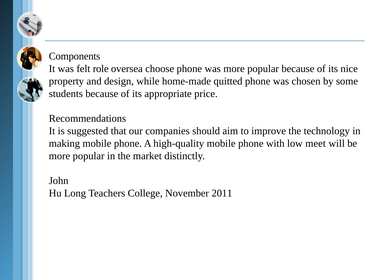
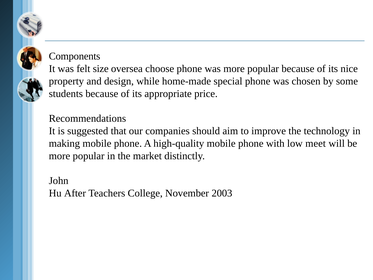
role: role -> size (101, 69)
quitted: quitted -> special (228, 81)
Long: Long -> After (75, 193)
2011: 2011 -> 2003 (222, 193)
